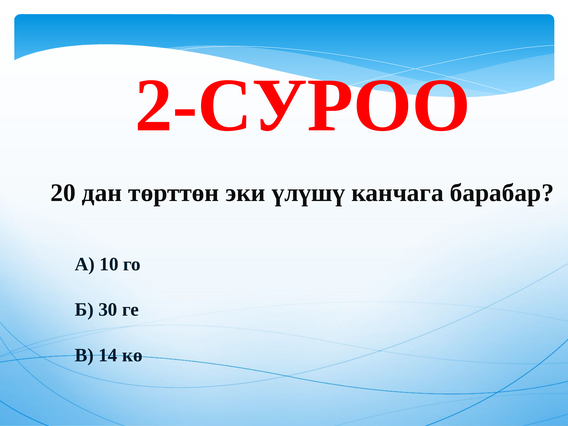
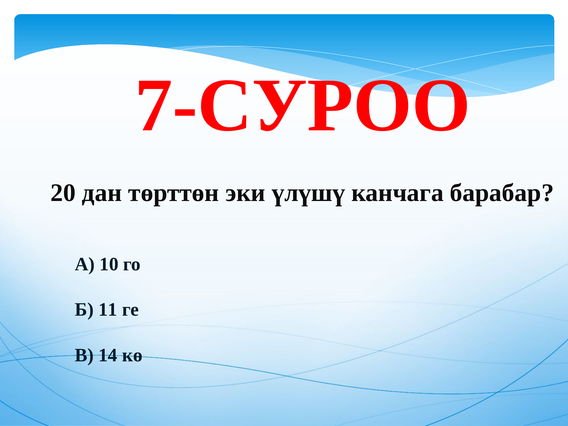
2-СУРОО: 2-СУРОО -> 7-СУРОО (303, 105)
30: 30 -> 11 (108, 310)
